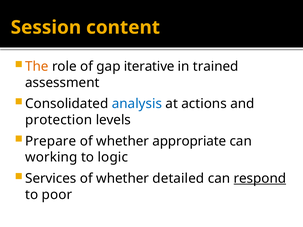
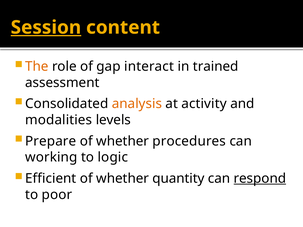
Session underline: none -> present (46, 27)
iterative: iterative -> interact (149, 67)
analysis colour: blue -> orange (137, 104)
actions: actions -> activity (204, 104)
protection: protection -> modalities (59, 120)
appropriate: appropriate -> procedures (189, 141)
Services: Services -> Efficient (51, 179)
detailed: detailed -> quantity (178, 179)
